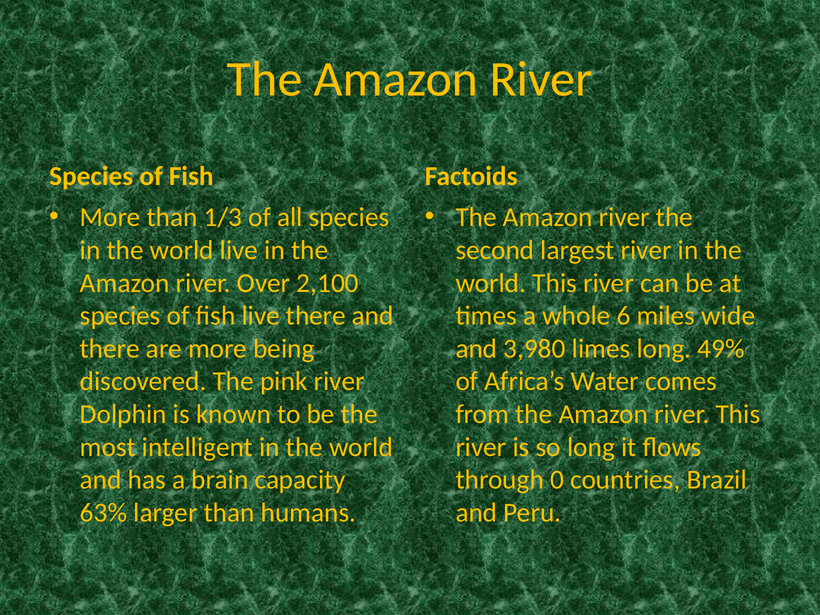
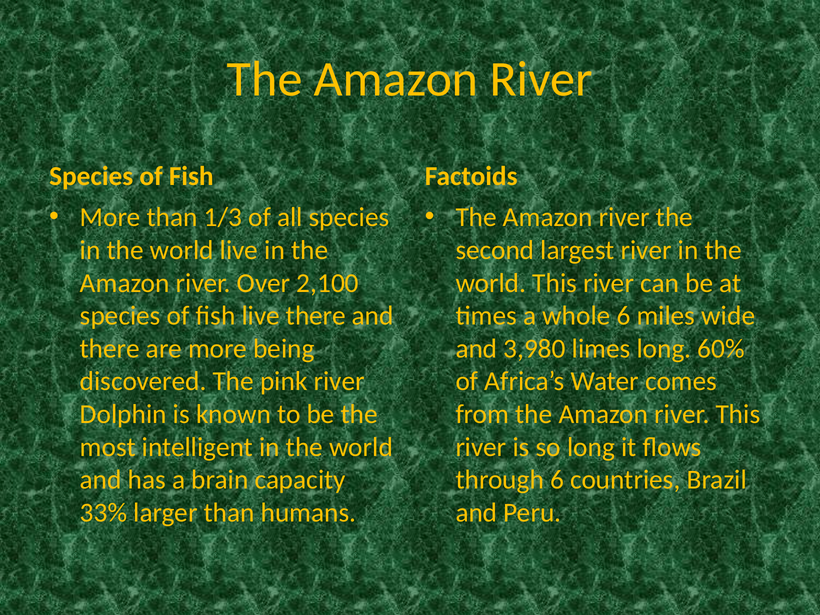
49%: 49% -> 60% (721, 349)
through 0: 0 -> 6 (557, 480)
63%: 63% -> 33% (104, 513)
